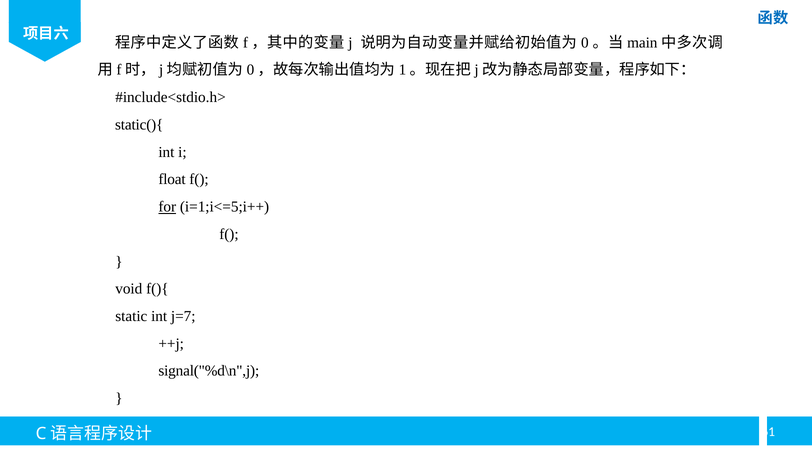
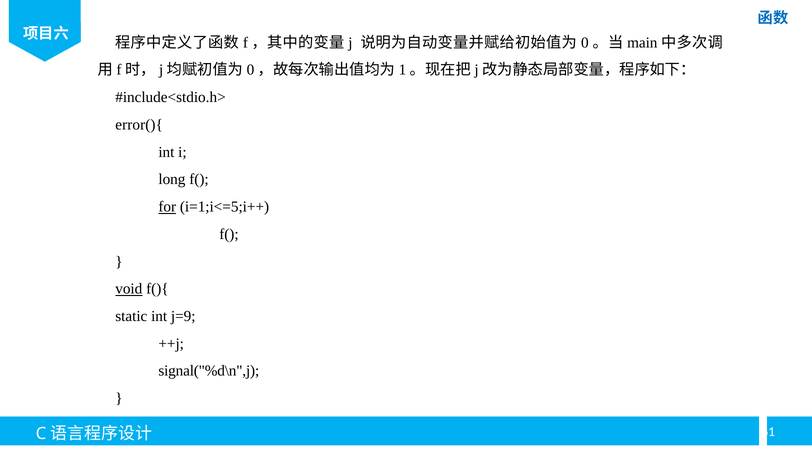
static(){: static(){ -> error(){ (139, 125)
float: float -> long (172, 180)
void underline: none -> present (129, 289)
j=7: j=7 -> j=9 (183, 317)
